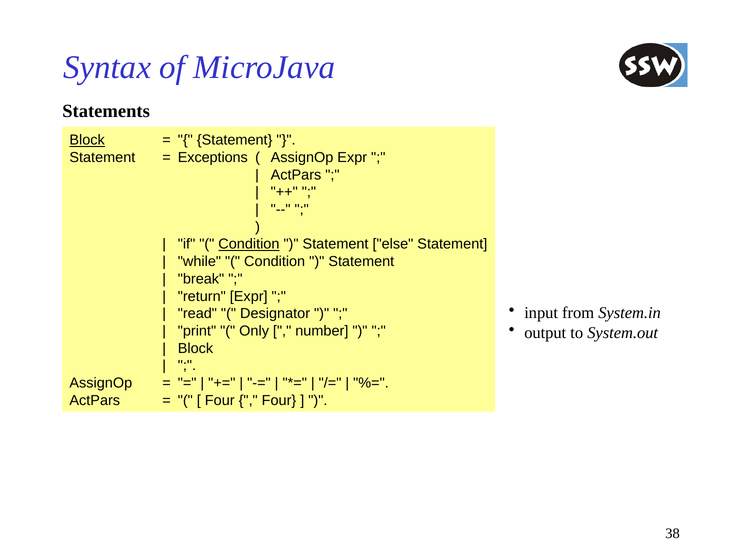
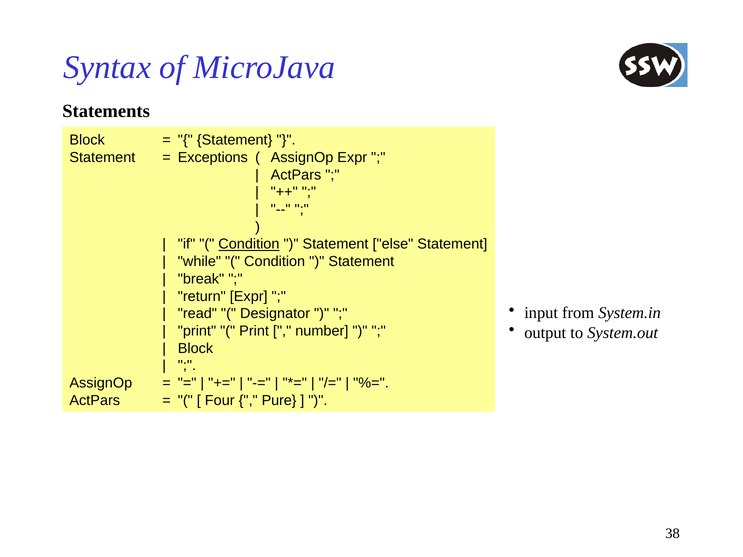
Block underline: present -> none (87, 140)
Only: Only -> Print (254, 331)
Four: Four -> Pure (279, 400)
